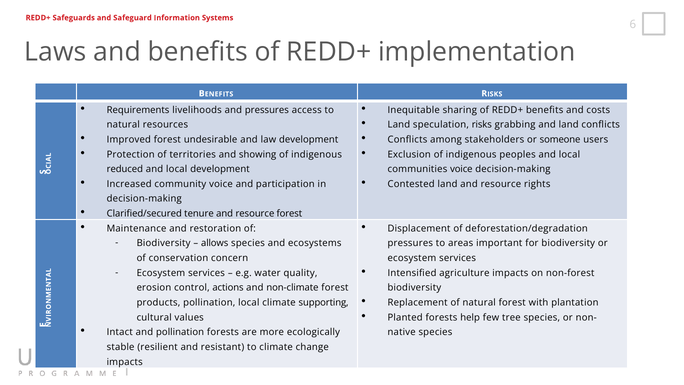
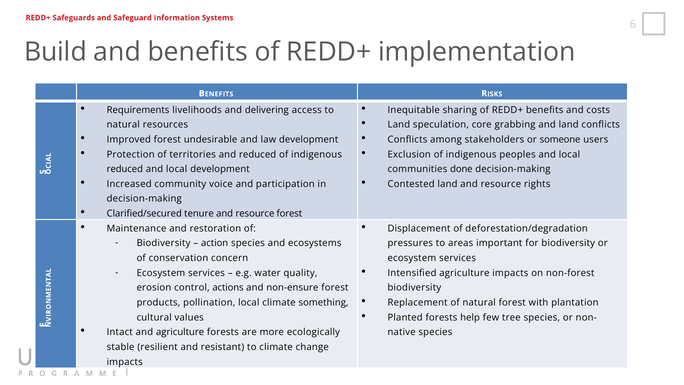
Laws: Laws -> Build (56, 52)
and pressures: pressures -> delivering (267, 110)
speculation risks: risks -> core (482, 125)
and showing: showing -> reduced (258, 154)
communities voice: voice -> done (461, 169)
allows: allows -> action (215, 243)
non-climate: non-climate -> non-ensure (292, 288)
supporting: supporting -> something (324, 302)
and pollination: pollination -> agriculture (180, 332)
